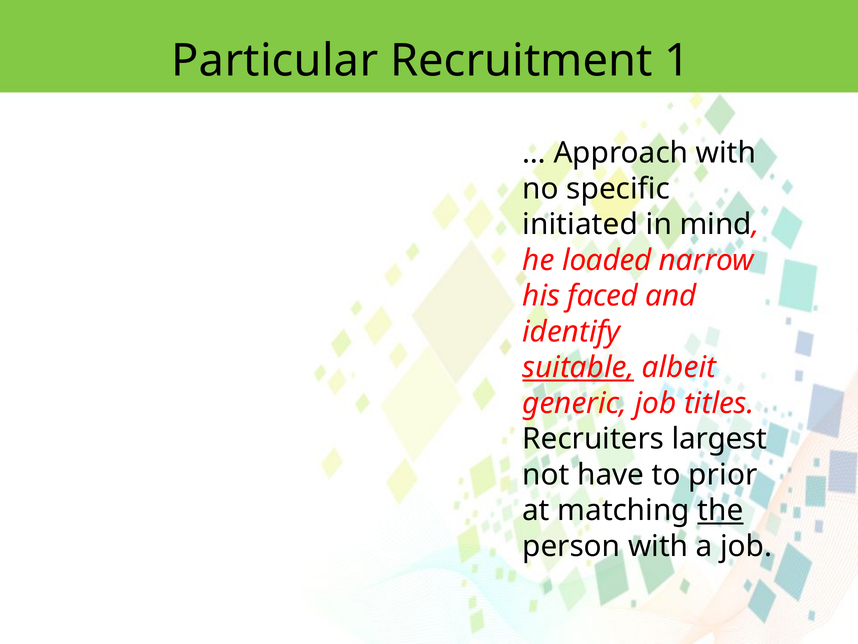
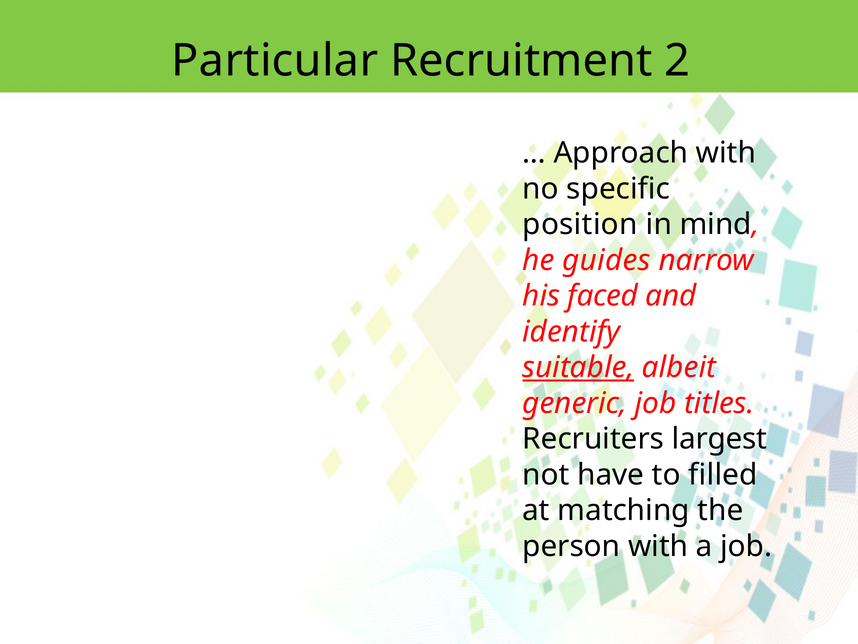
1: 1 -> 2 (677, 61)
initiated: initiated -> position (580, 224)
loaded: loaded -> guides (606, 260)
prior: prior -> filled (723, 474)
the underline: present -> none (720, 510)
